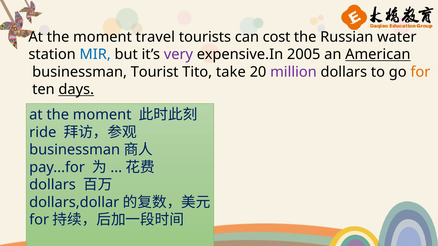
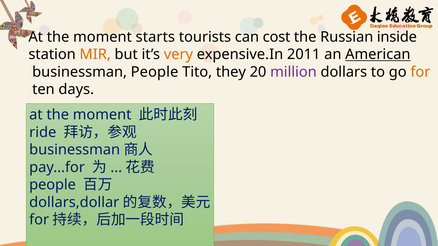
travel: travel -> starts (155, 37)
water: water -> inside (397, 37)
MIR colour: blue -> orange (95, 54)
very colour: purple -> orange (178, 54)
2005: 2005 -> 2011 (304, 54)
businessman Tourist: Tourist -> People (155, 72)
take: take -> they (231, 72)
days underline: present -> none (76, 90)
dollars: dollars -> people (53, 185)
